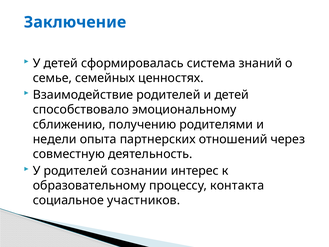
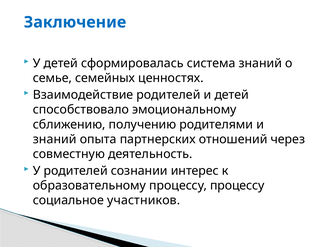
недели: недели -> знаний (55, 139)
процессу контакта: контакта -> процессу (237, 185)
